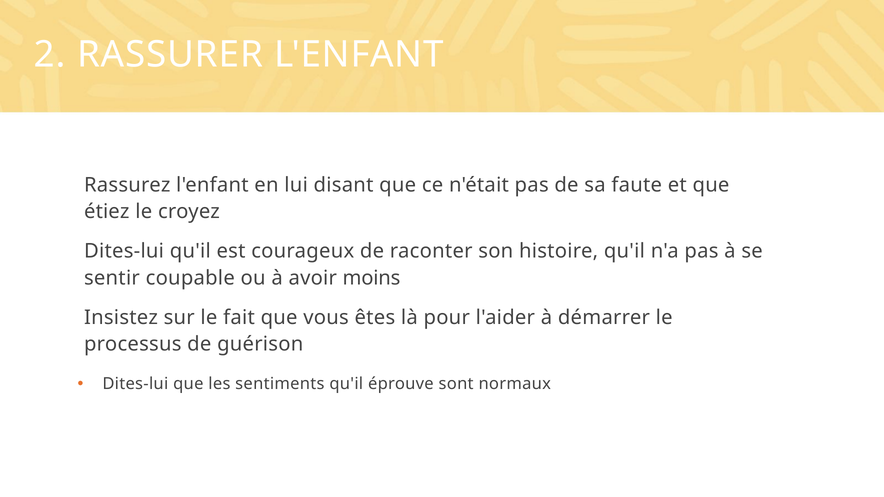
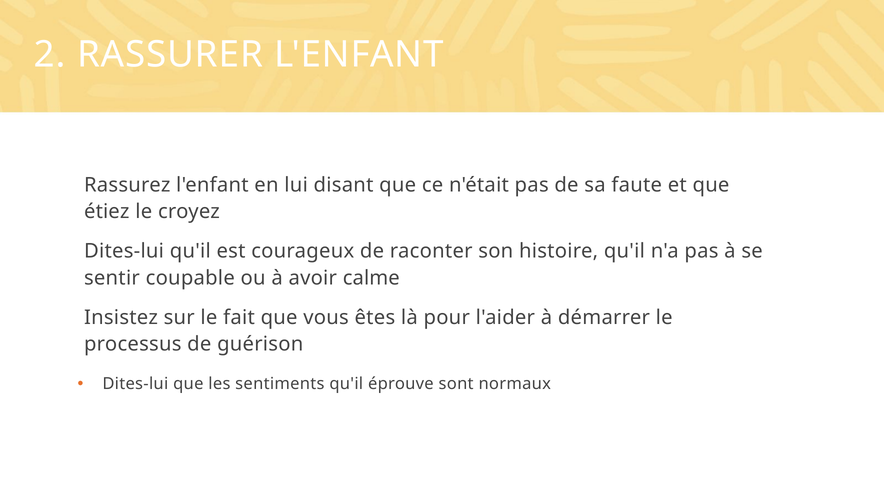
moins: moins -> calme (371, 278)
